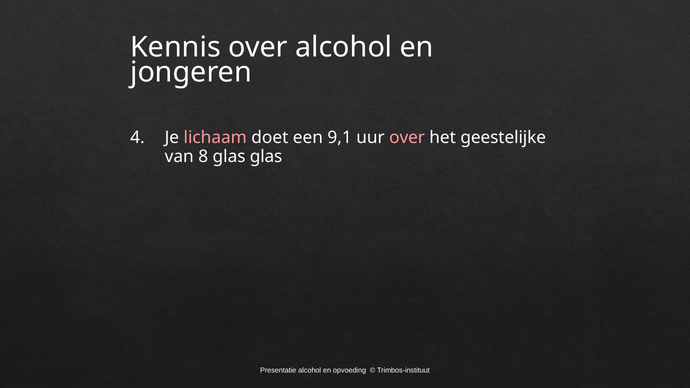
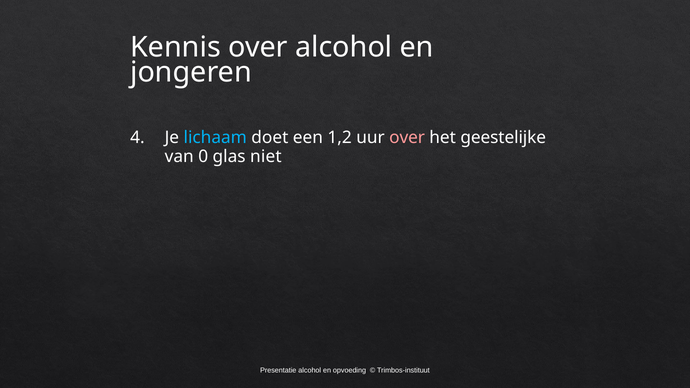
lichaam colour: pink -> light blue (215, 138)
9,1: 9,1 -> 1,2 (340, 138)
8: 8 -> 0 (203, 156)
glas glas: glas -> niet (266, 156)
